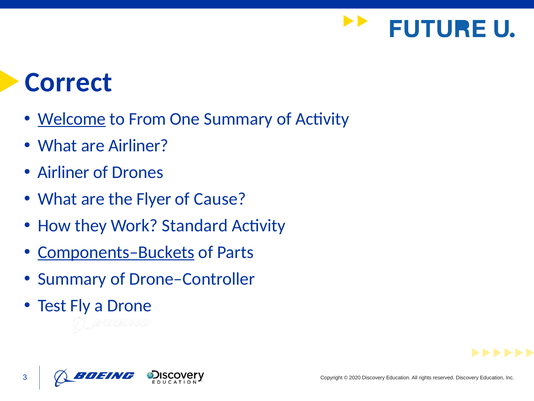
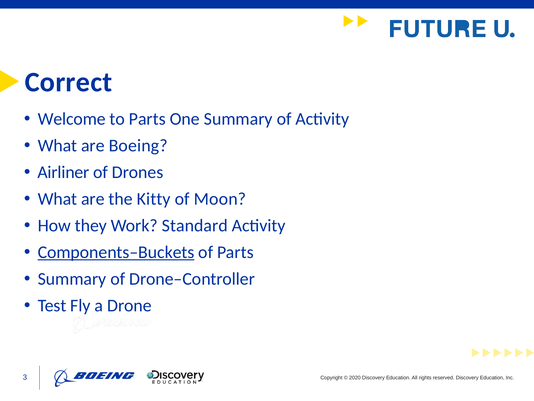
Welcome underline: present -> none (72, 119)
to From: From -> Parts (147, 119)
are Airliner: Airliner -> Boeing (138, 145)
Flyer: Flyer -> Kitty (154, 199)
Cause: Cause -> Moon (220, 199)
